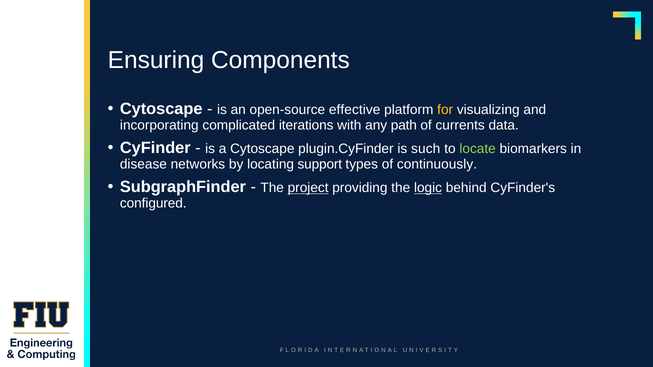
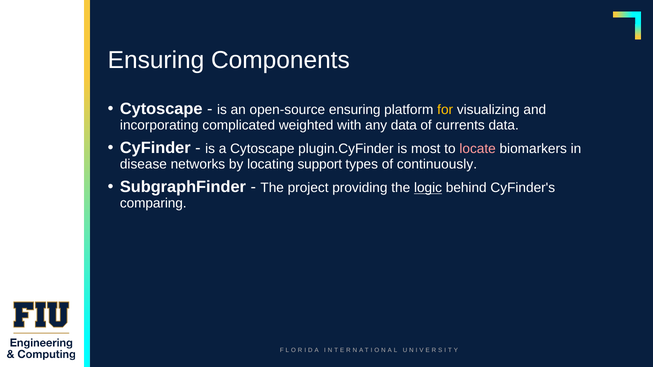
open-source effective: effective -> ensuring (355, 110)
iterations: iterations -> weighted (306, 125)
any path: path -> data (404, 125)
such: such -> most (426, 149)
locate colour: light green -> pink (478, 149)
project underline: present -> none (308, 188)
configured: configured -> comparing (153, 203)
